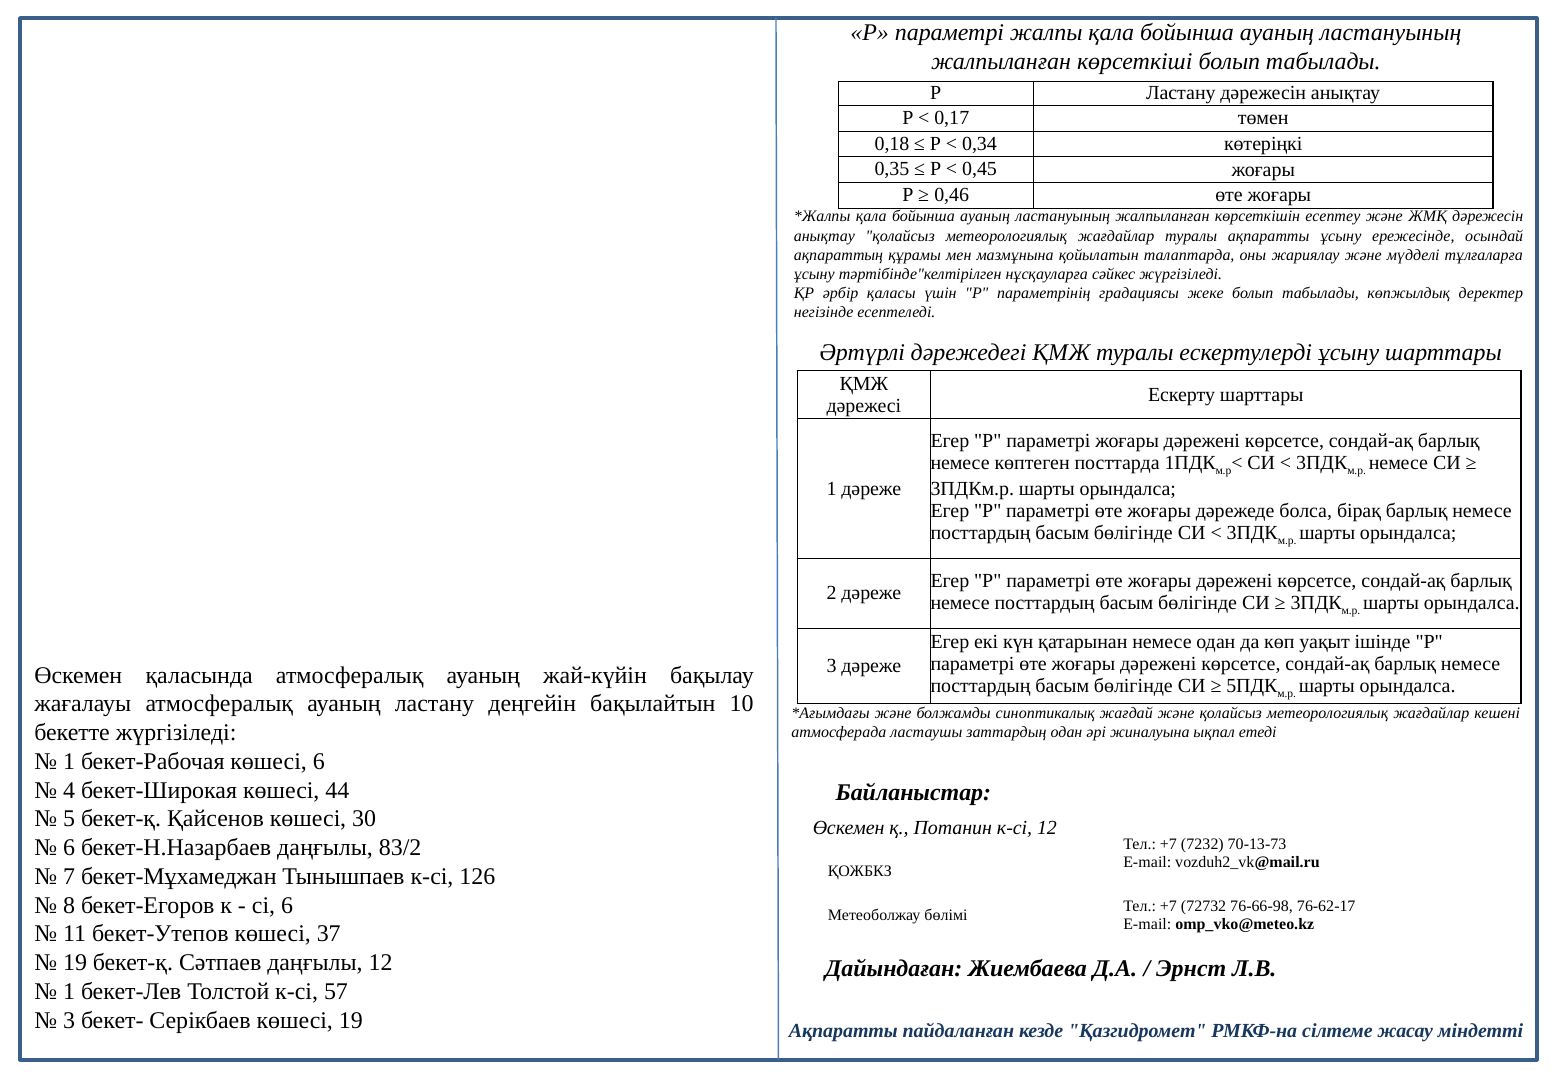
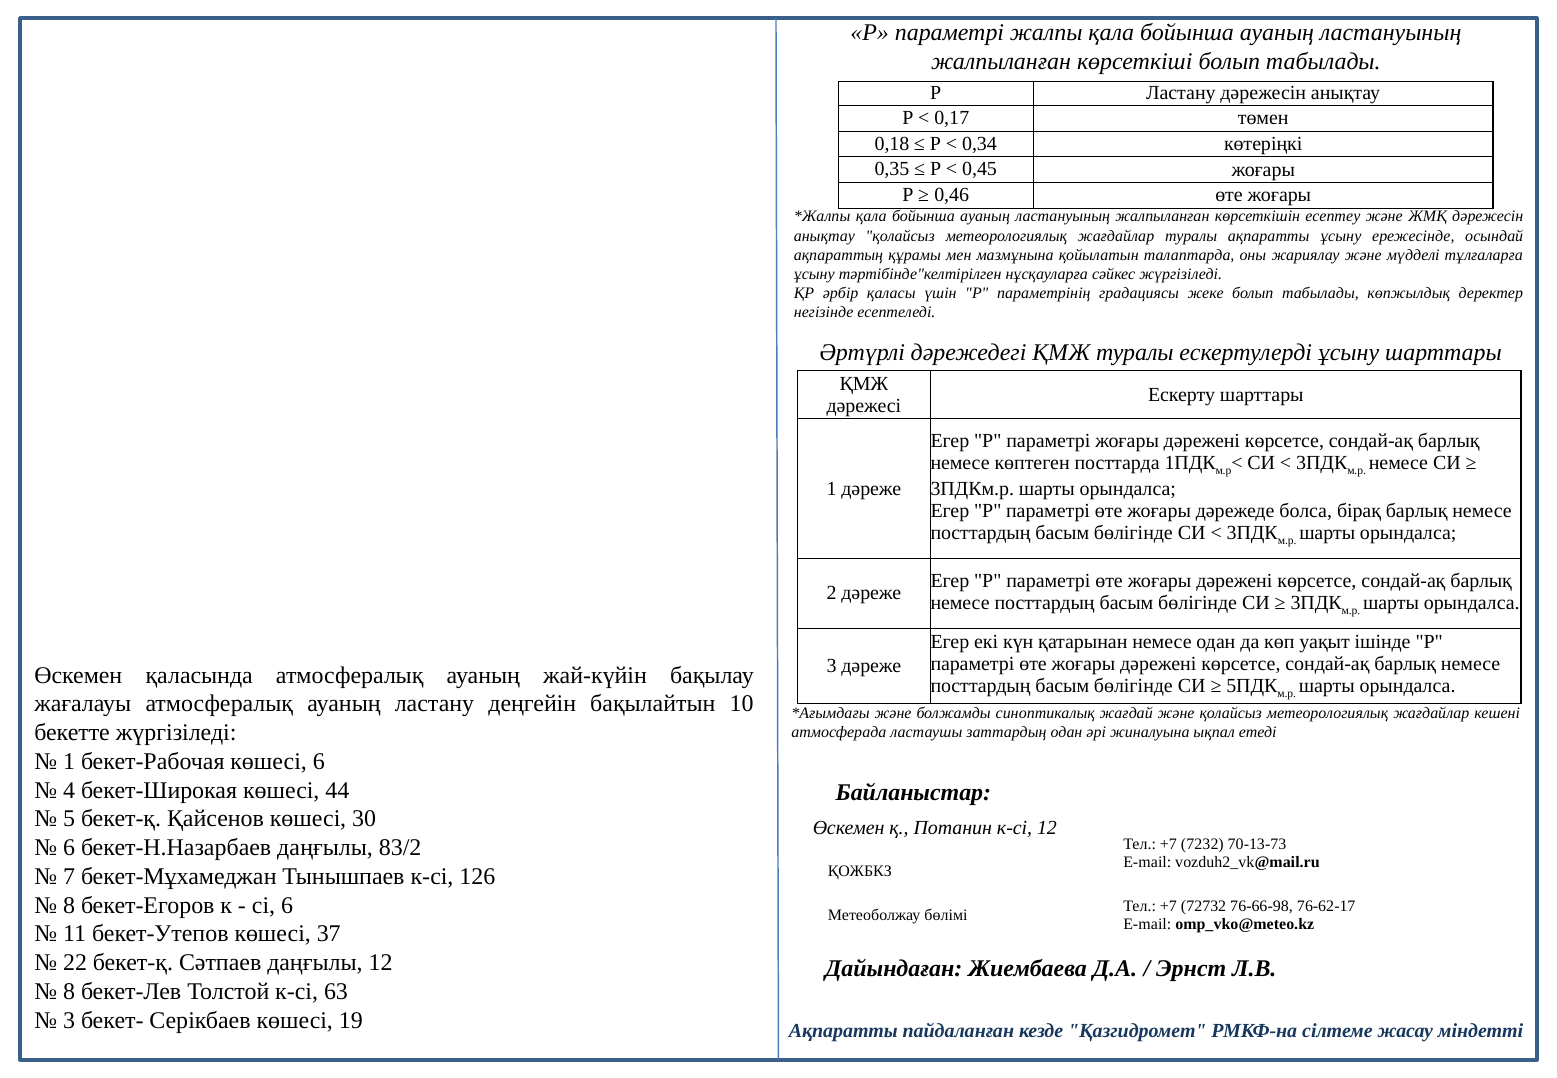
19: 19 -> 22 (75, 963)
1: 1 -> 8 (69, 991)
57: 57 -> 63 (336, 991)
